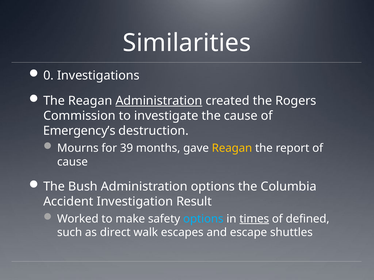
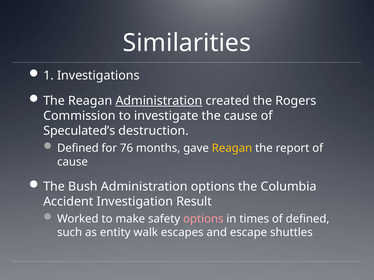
0: 0 -> 1 (49, 76)
Emergency’s: Emergency’s -> Speculated’s (79, 131)
Mourns: Mourns -> Defined (78, 148)
39: 39 -> 76 (127, 148)
options colour: light blue -> pink (203, 219)
times underline: present -> none (254, 219)
direct: direct -> entity (115, 233)
